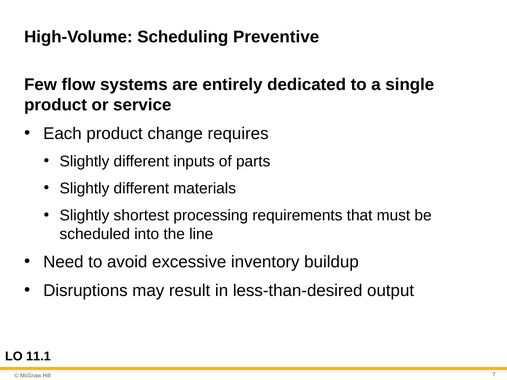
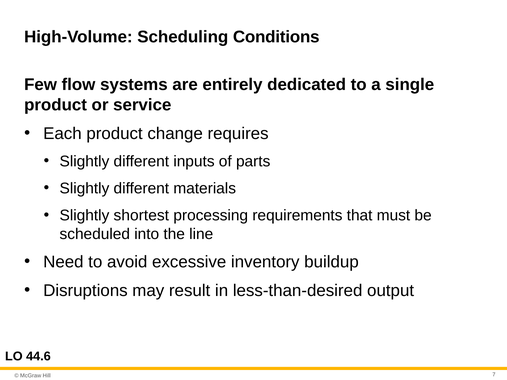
Preventive: Preventive -> Conditions (276, 37)
11.1: 11.1 -> 44.6 (38, 357)
